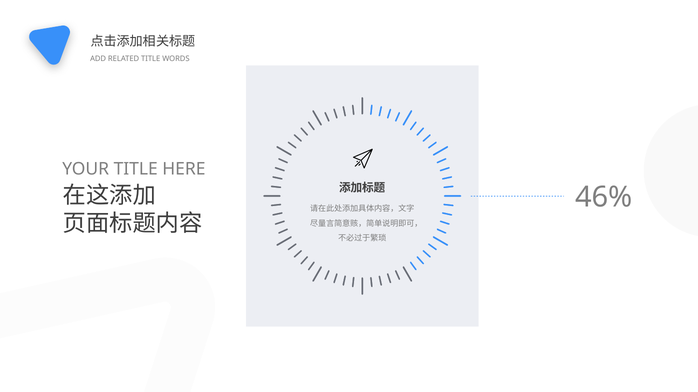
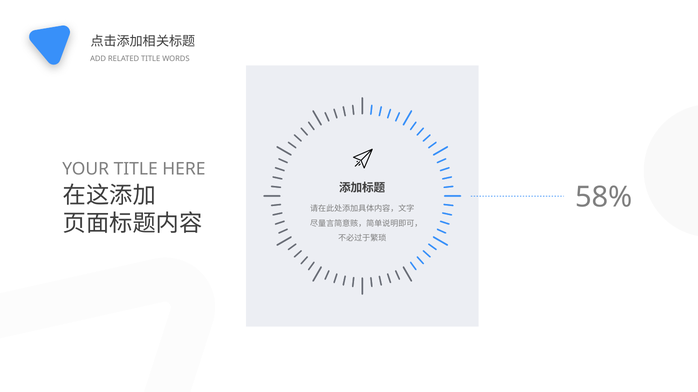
46%: 46% -> 58% (604, 198)
